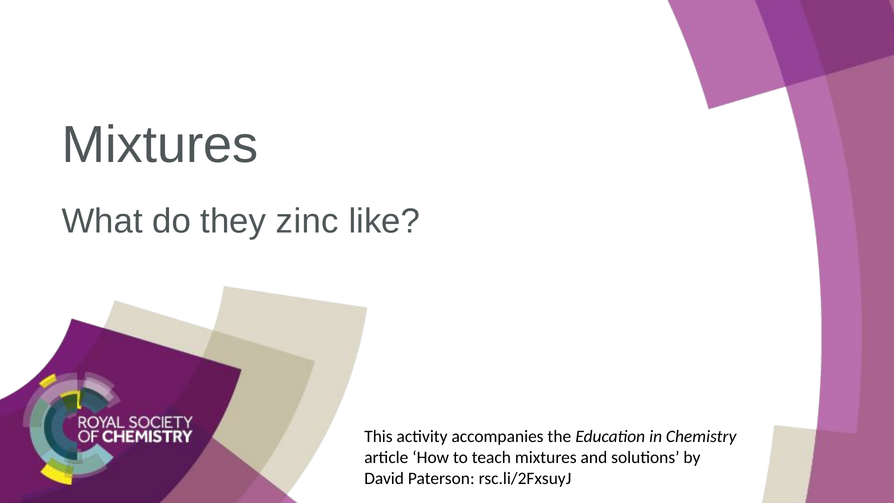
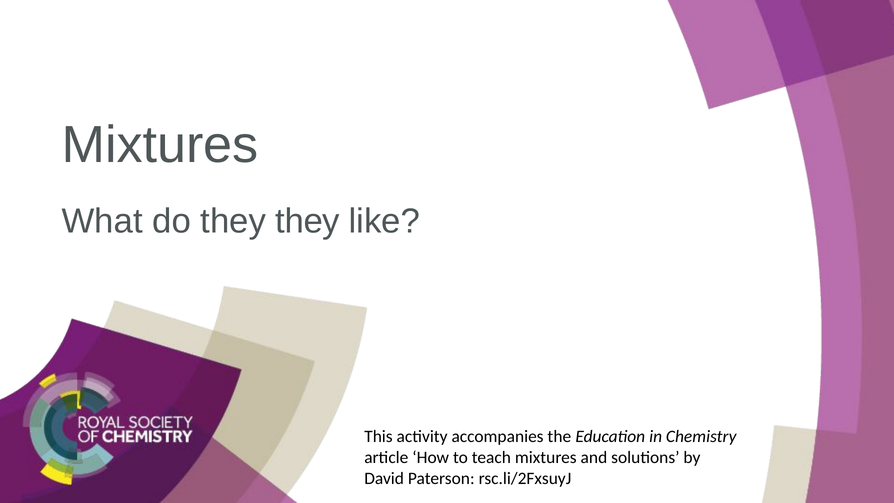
they zinc: zinc -> they (308, 221)
